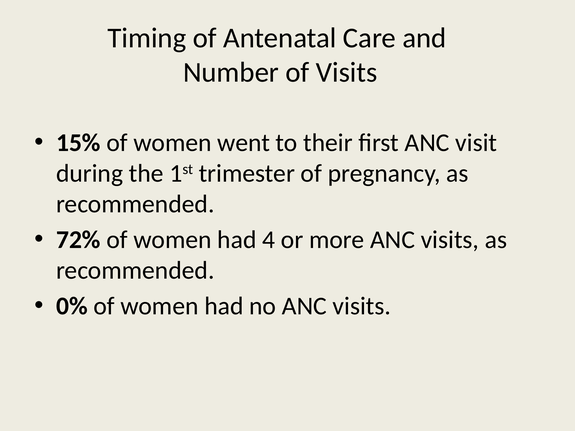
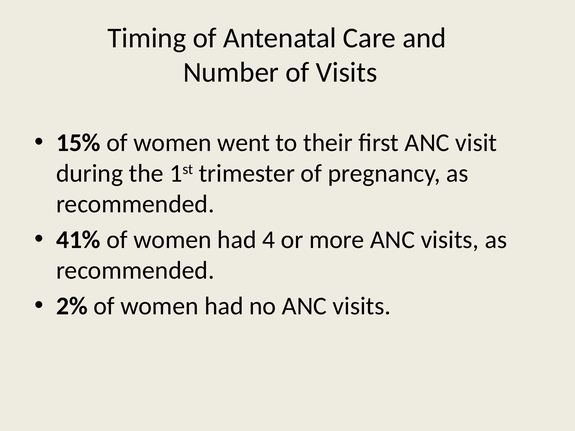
72%: 72% -> 41% (78, 240)
0%: 0% -> 2% (72, 306)
